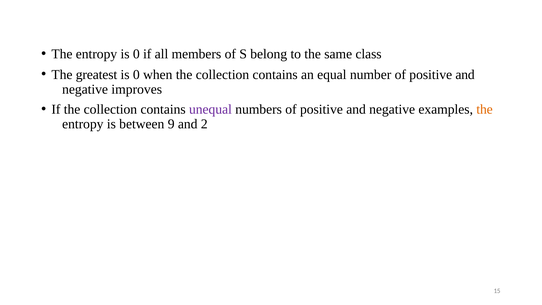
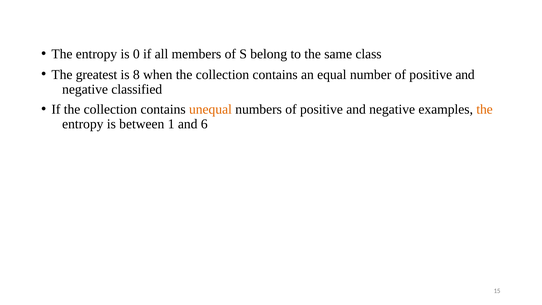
0: 0 -> 8 (136, 75)
improves: improves -> classified (137, 89)
unequal colour: purple -> orange (210, 109)
9: 9 -> 1 (171, 124)
2: 2 -> 6 (204, 124)
